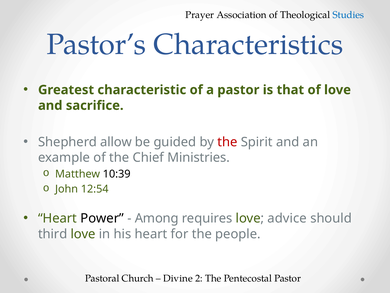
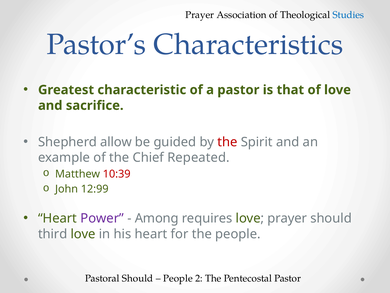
Ministries: Ministries -> Repeated (198, 157)
10:39 colour: black -> red (117, 174)
12:54: 12:54 -> 12:99 (95, 189)
Power colour: black -> purple (102, 218)
love advice: advice -> prayer (287, 218)
Pastoral Church: Church -> Should (138, 278)
Divine: Divine -> People (178, 278)
